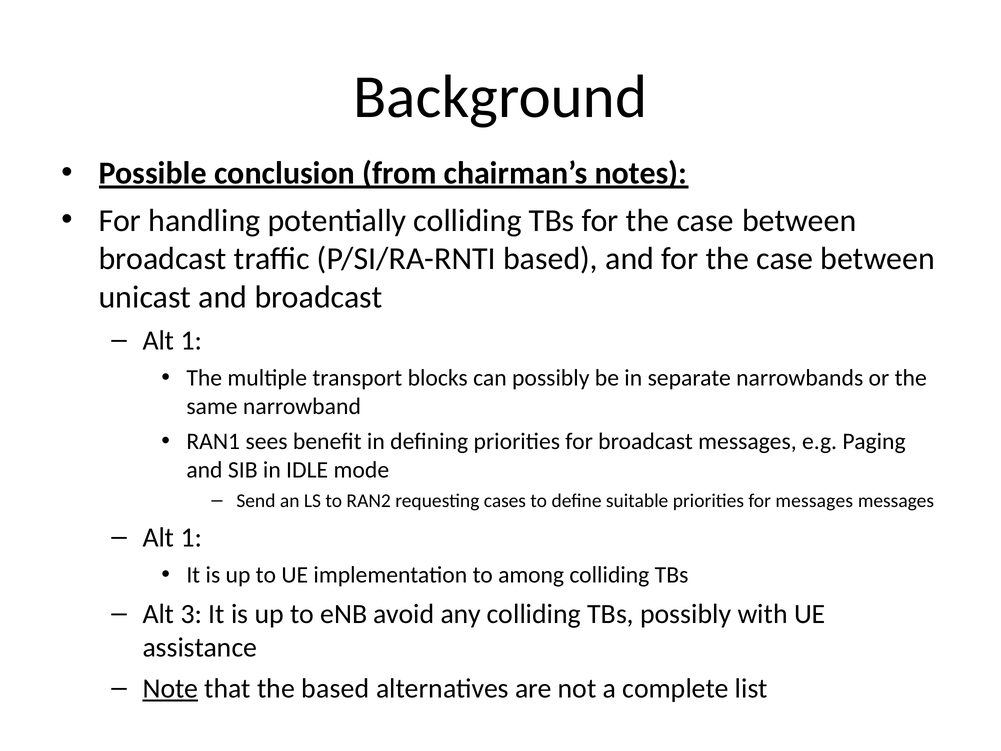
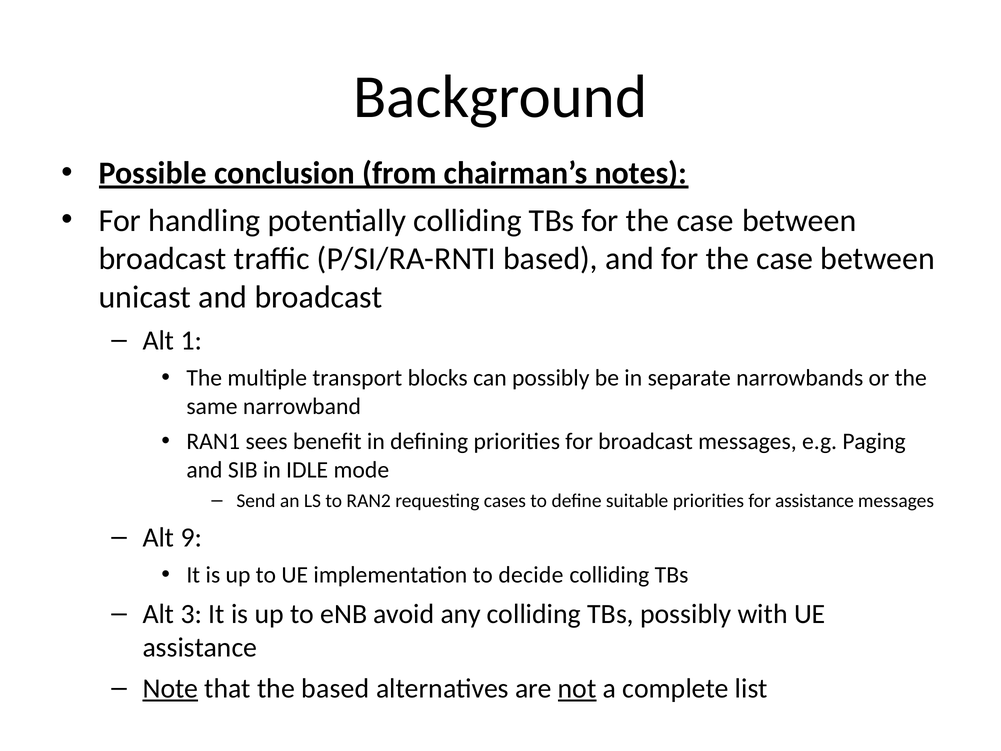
for messages: messages -> assistance (814, 501)
1: 1 -> 9 (191, 538)
among: among -> decide (531, 575)
not underline: none -> present (577, 688)
